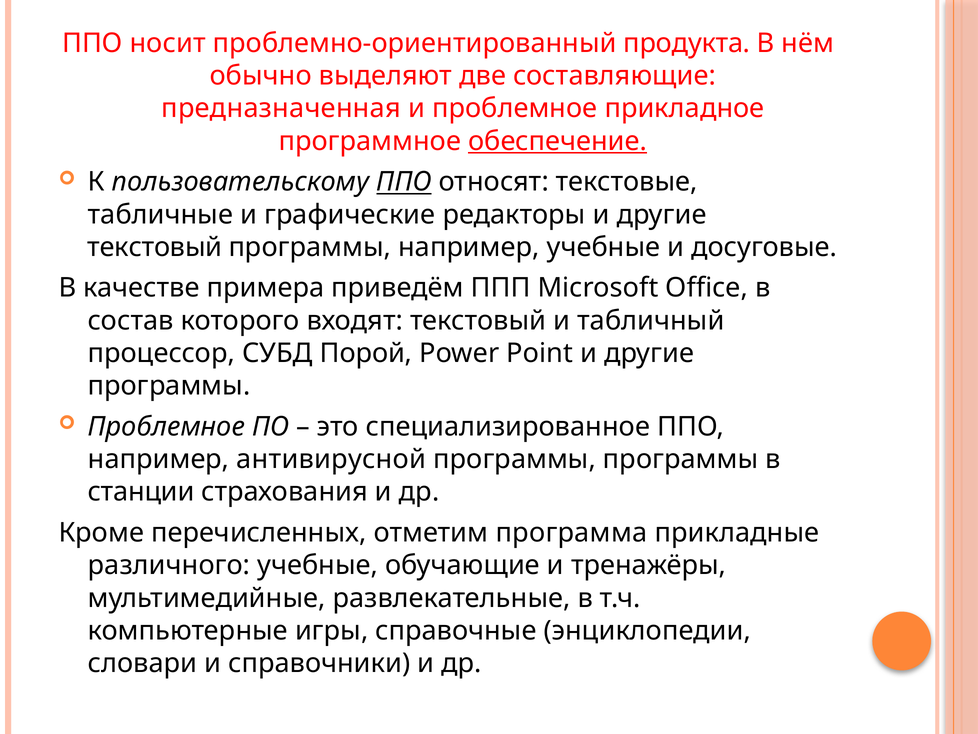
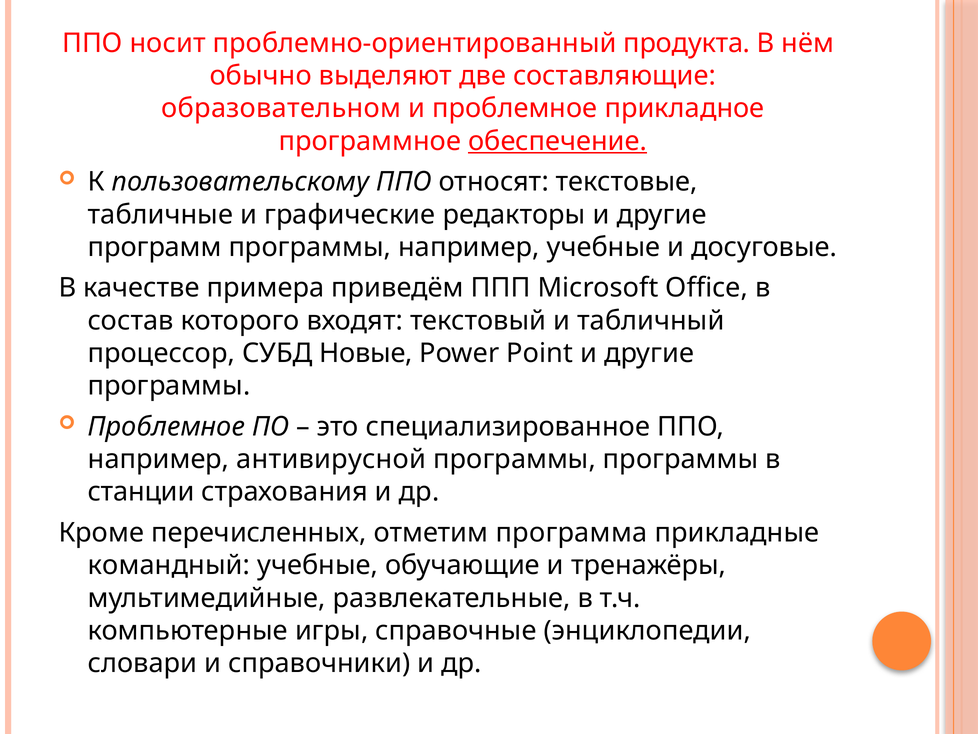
предназначенная: предназначенная -> образовательном (281, 108)
ППО underline: present -> none (404, 182)
текстовый: текстовый -> программ (155, 247)
Порой: Порой -> Новые (366, 353)
различного: различного -> командный (169, 565)
